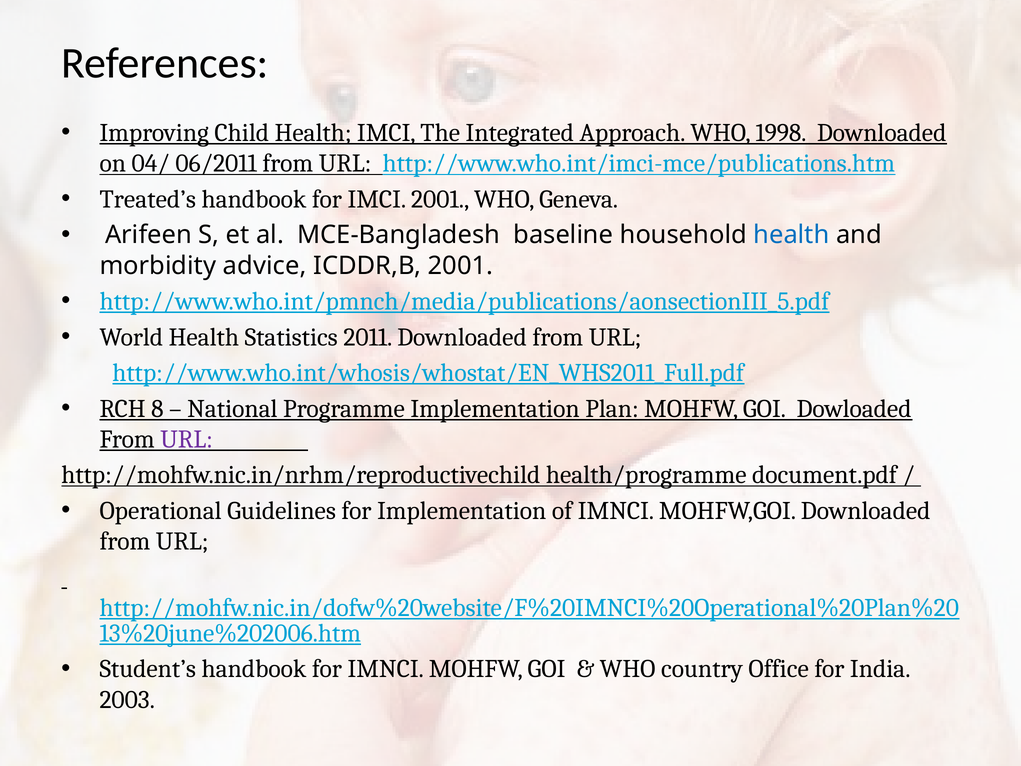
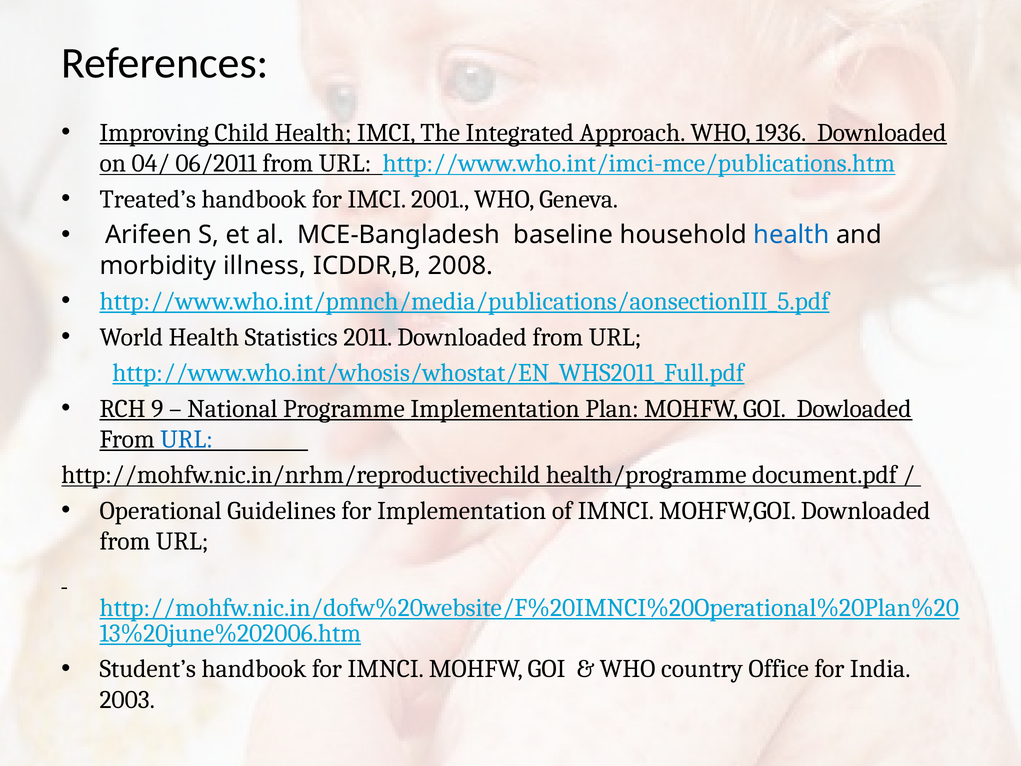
1998: 1998 -> 1936 (781, 133)
advice: advice -> illness (265, 266)
ICDDR,B 2001: 2001 -> 2008 (460, 266)
8: 8 -> 9 (157, 408)
URL colour: purple -> blue (187, 439)
